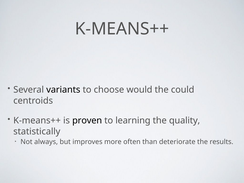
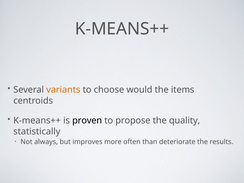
variants colour: black -> orange (63, 90)
could: could -> items (183, 90)
learning: learning -> propose (133, 121)
